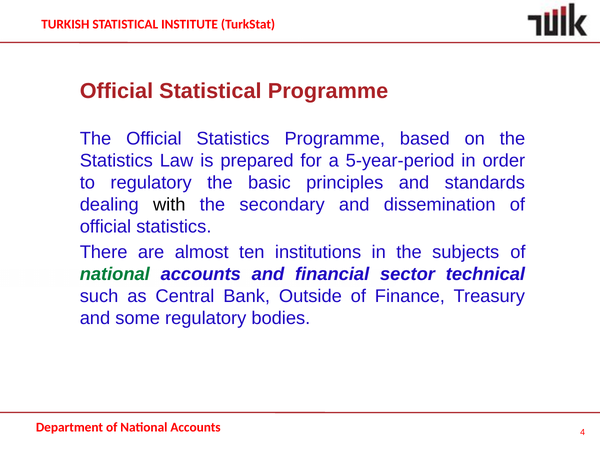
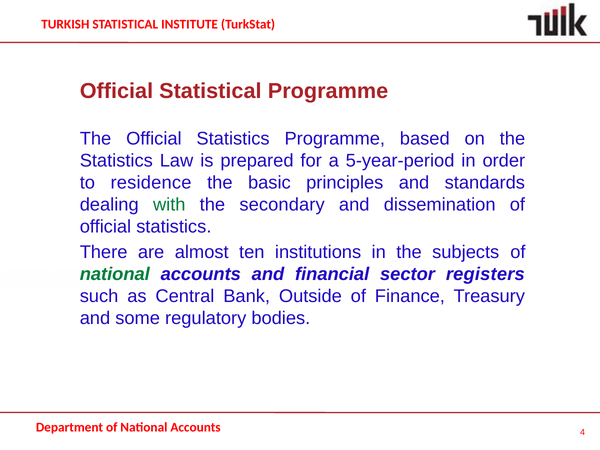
to regulatory: regulatory -> residence (151, 183)
with colour: black -> green (169, 205)
technical: technical -> registers (485, 274)
